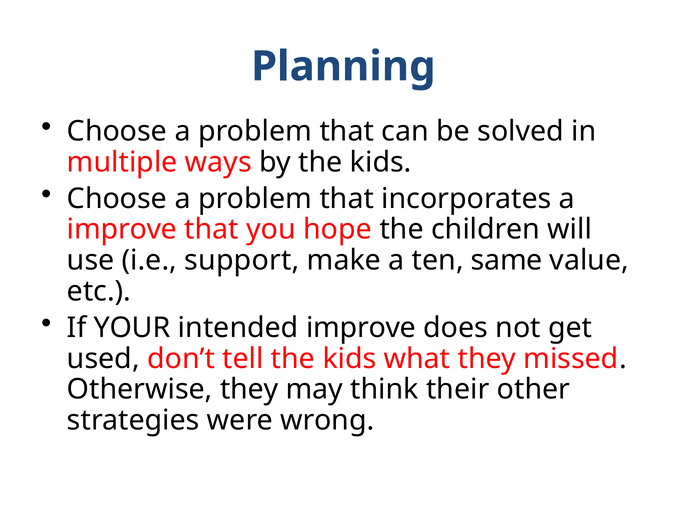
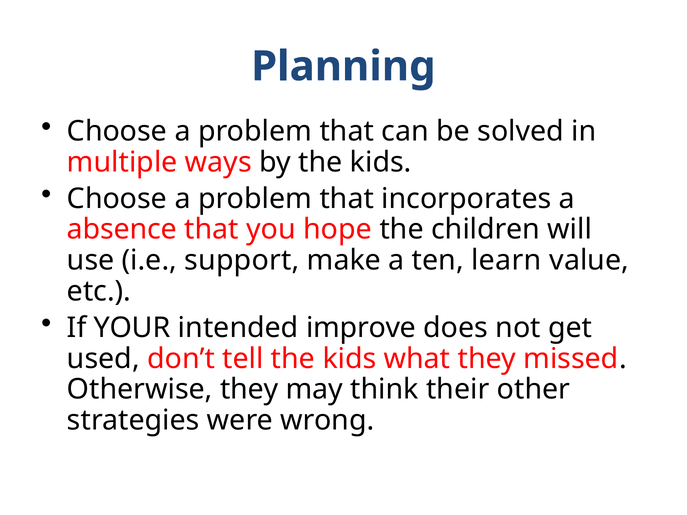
improve: improve -> absence (122, 230)
same: same -> learn (506, 261)
